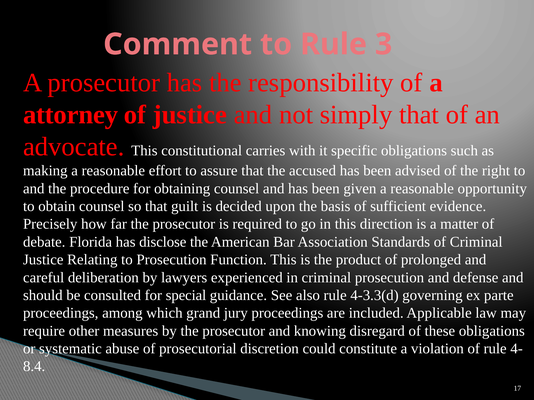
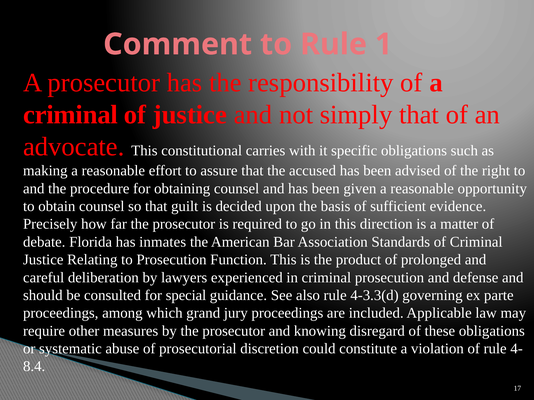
3: 3 -> 1 (384, 44)
attorney: attorney -> criminal (71, 115)
disclose: disclose -> inmates (163, 242)
